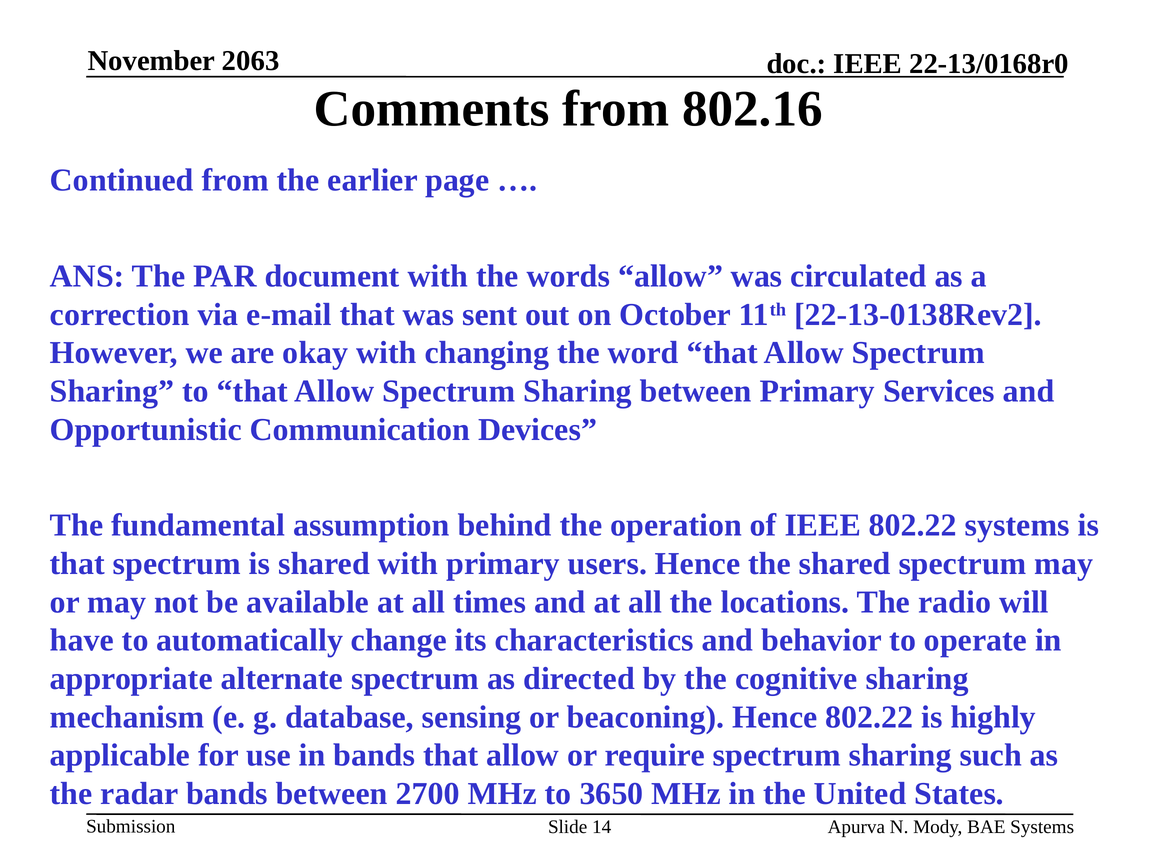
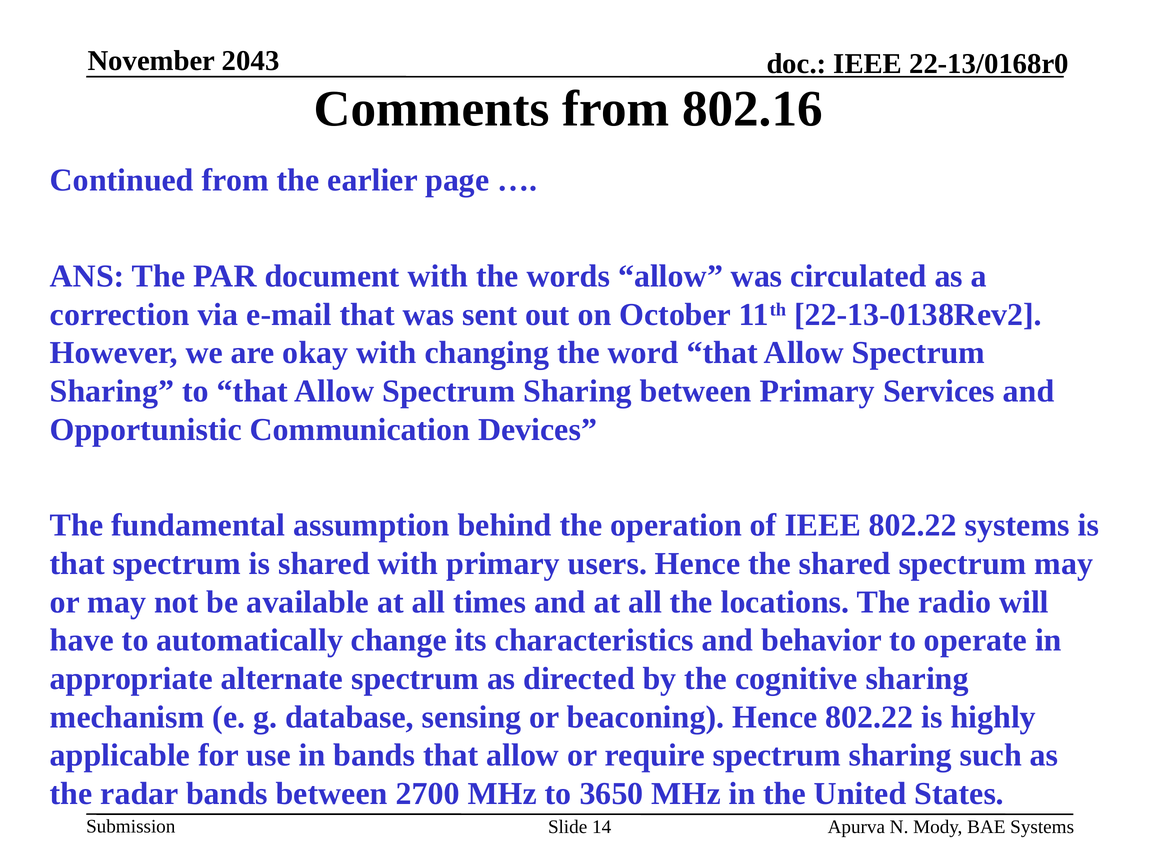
2063: 2063 -> 2043 (251, 61)
